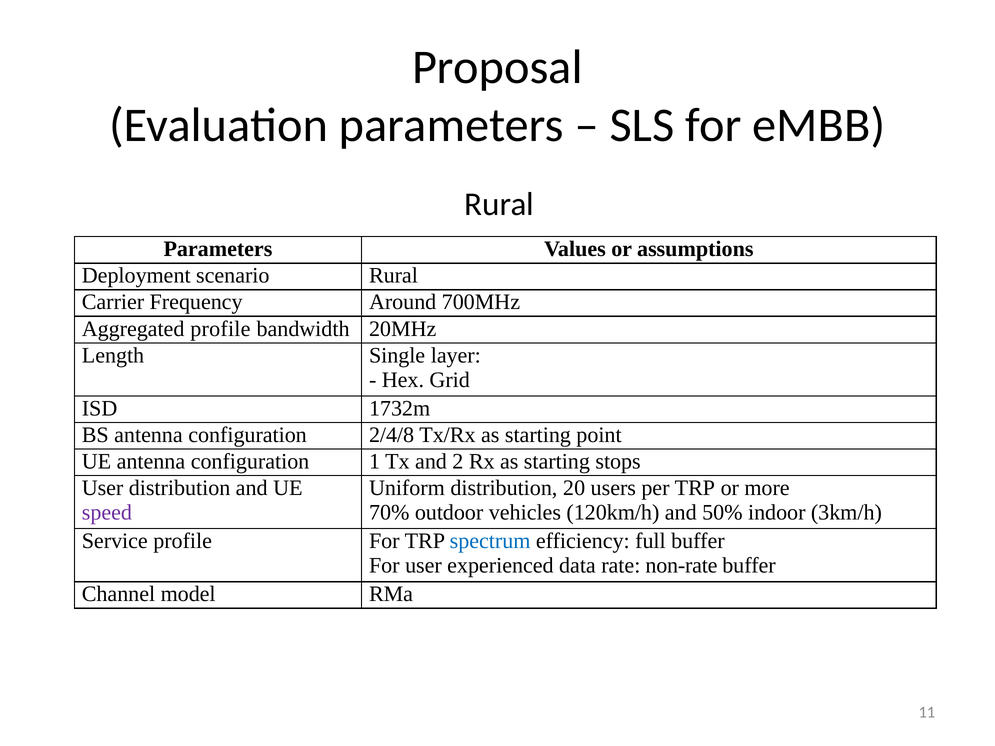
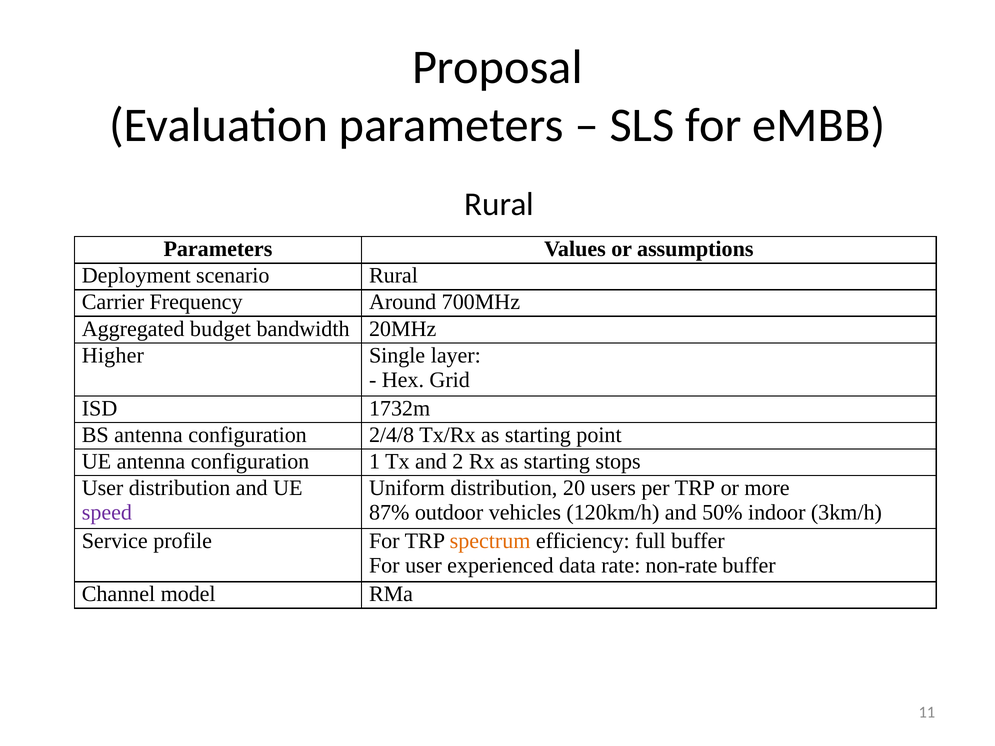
Aggregated profile: profile -> budget (220, 329)
Length: Length -> Higher (113, 355)
70%: 70% -> 87% (389, 513)
spectrum colour: blue -> orange (490, 541)
